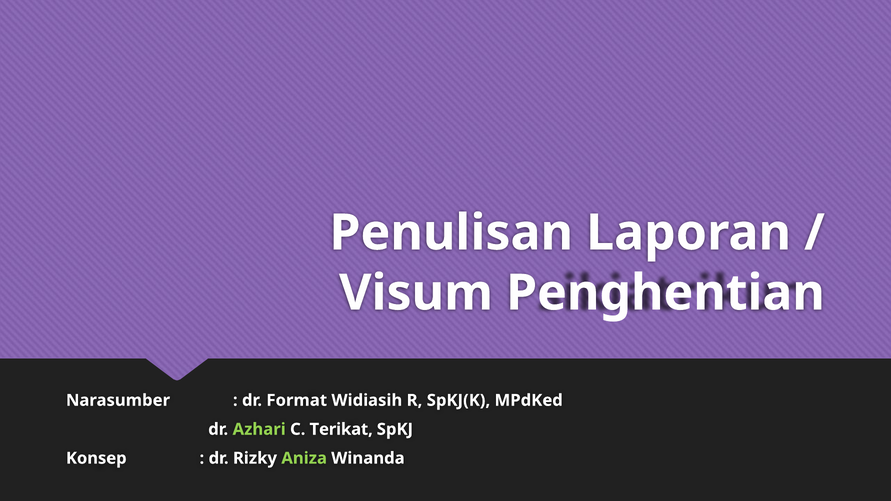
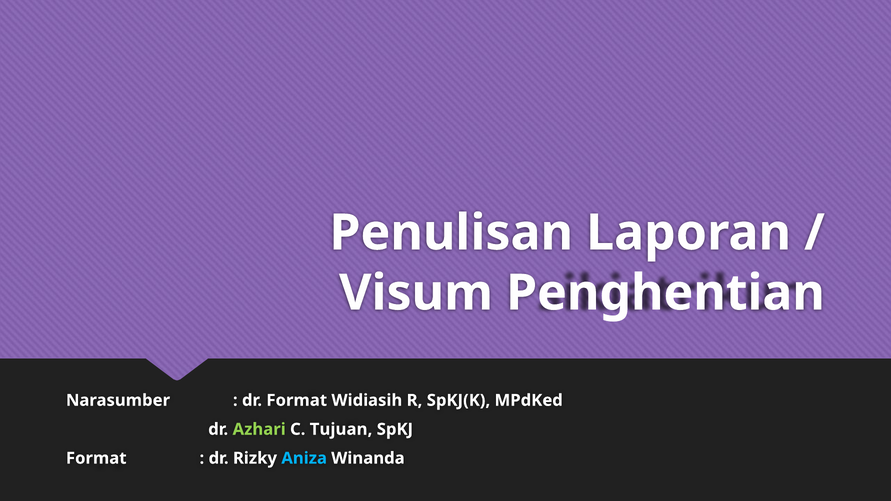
Terikat: Terikat -> Tujuan (341, 429)
Konsep: Konsep -> Format (96, 458)
Aniza colour: light green -> light blue (304, 458)
